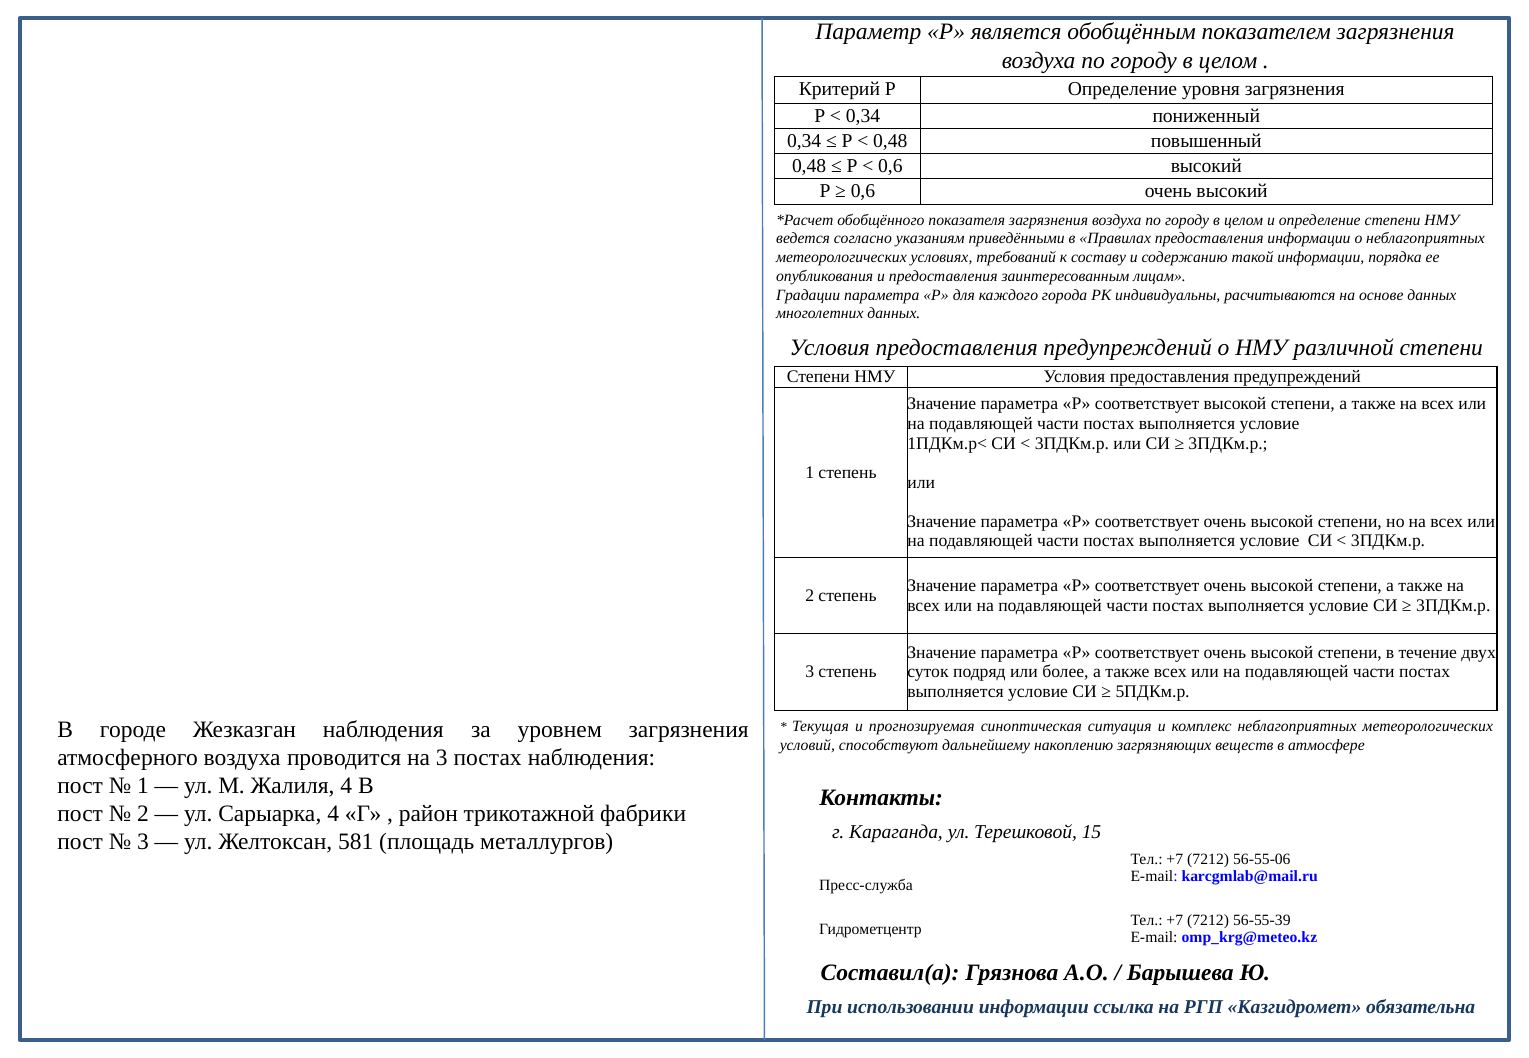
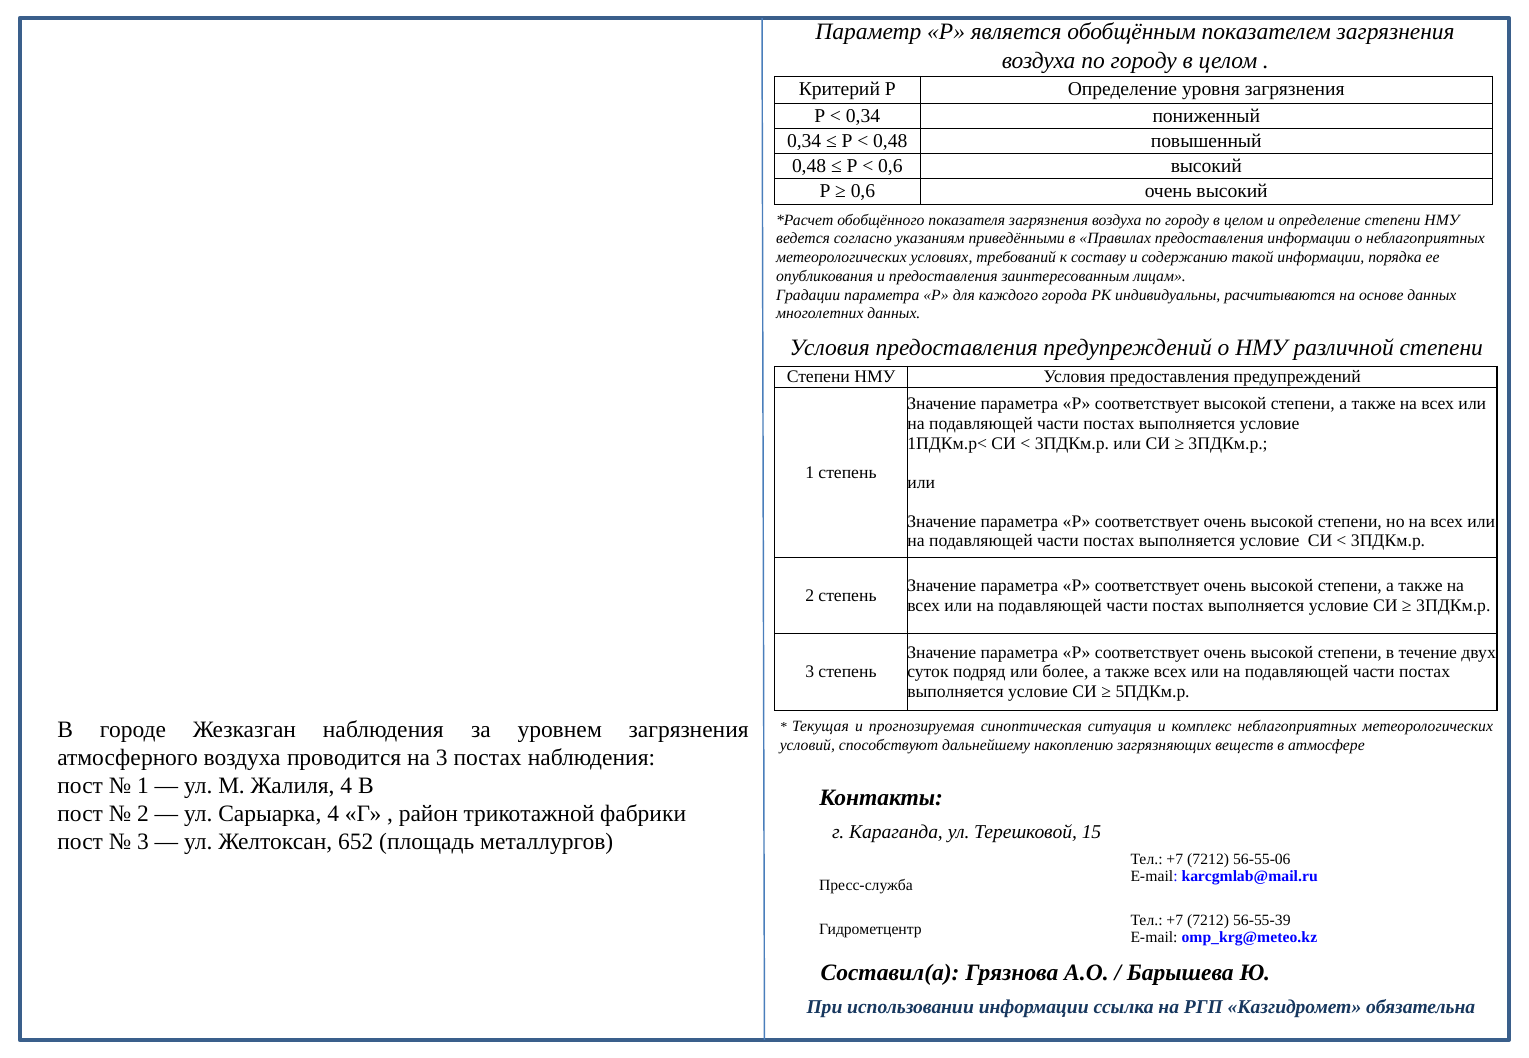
581: 581 -> 652 (356, 843)
